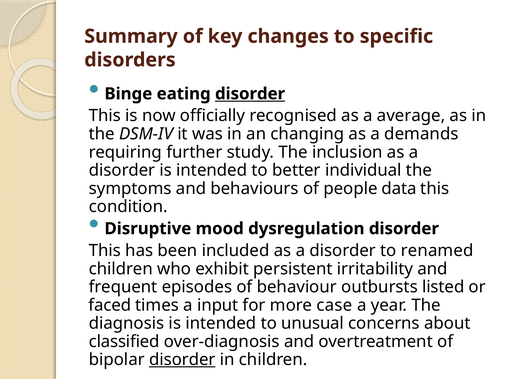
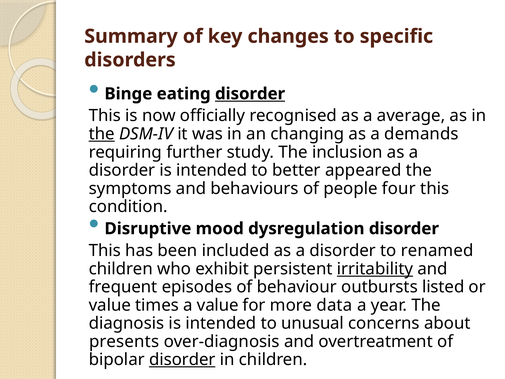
the underline: none -> present (102, 134)
individual: individual -> appeared (363, 170)
data: data -> four (399, 188)
irritability underline: none -> present (375, 269)
faced: faced -> value (110, 305)
a input: input -> value (218, 305)
case: case -> data (334, 305)
classified: classified -> presents (124, 341)
